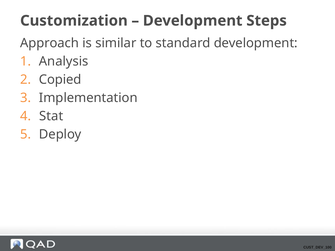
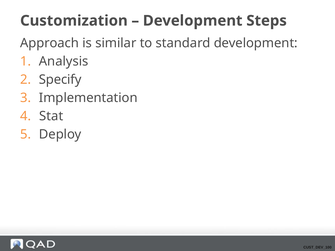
Copied: Copied -> Specify (60, 80)
